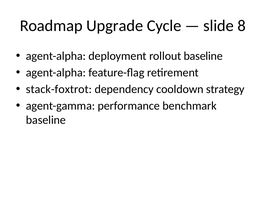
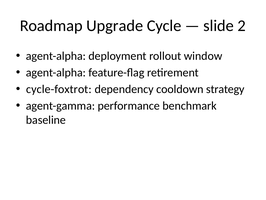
8: 8 -> 2 (242, 26)
rollout baseline: baseline -> window (203, 56)
stack-foxtrot: stack-foxtrot -> cycle-foxtrot (59, 89)
